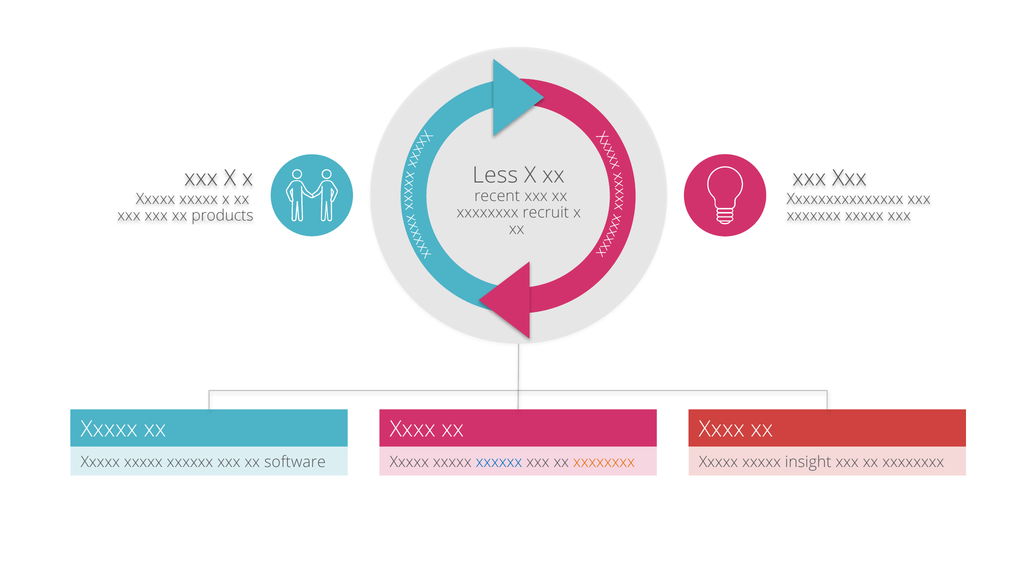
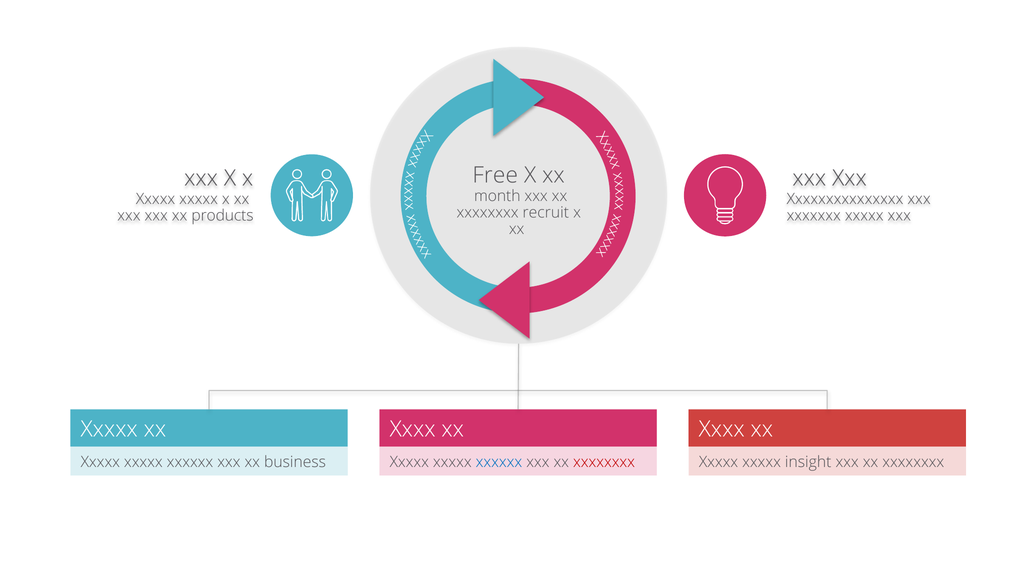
Less: Less -> Free (495, 176)
recent: recent -> month (497, 196)
software: software -> business (295, 462)
xxxxxxxx colour: orange -> red (604, 462)
